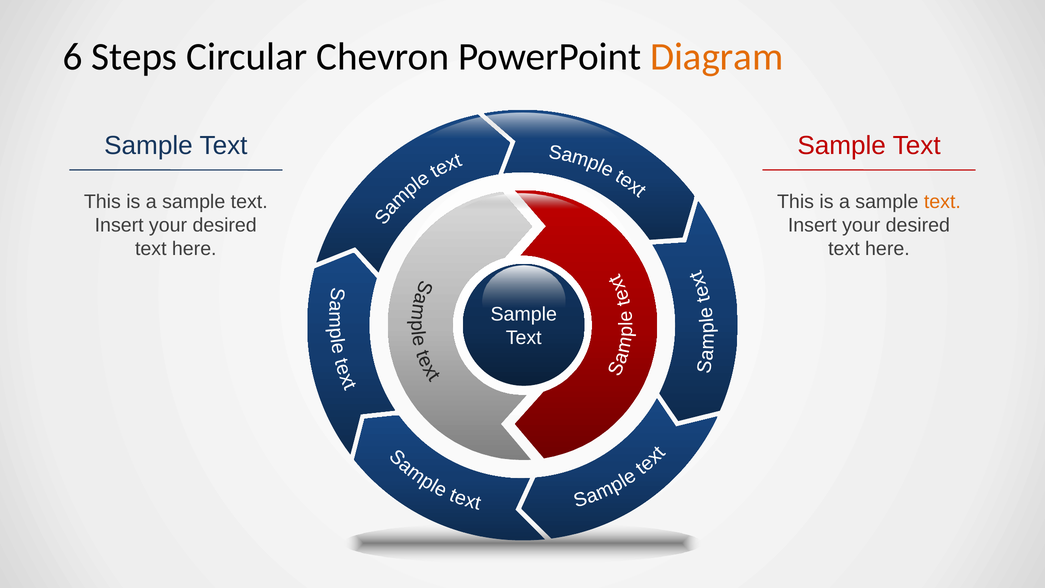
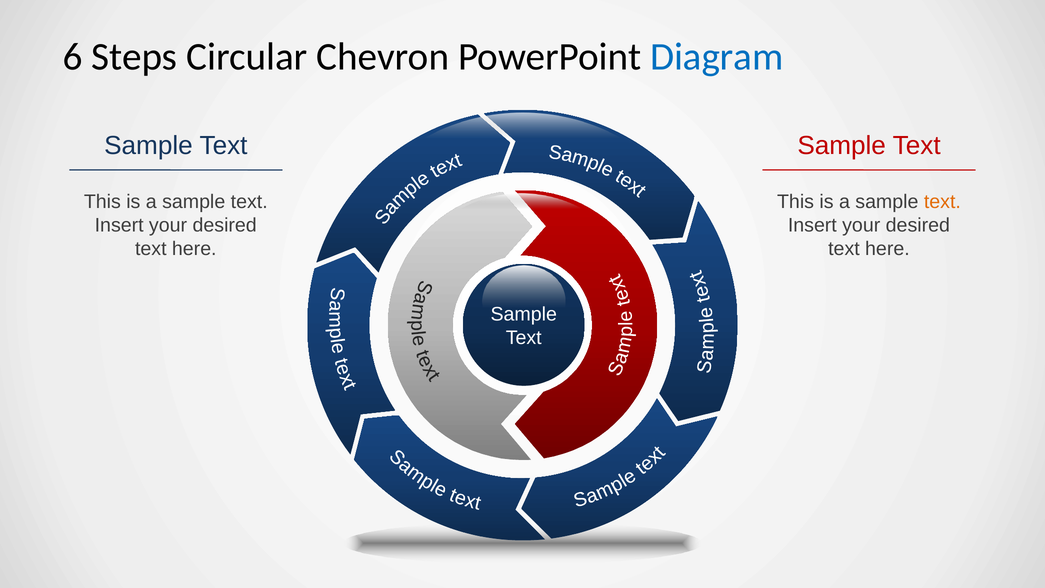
Diagram colour: orange -> blue (717, 57)
